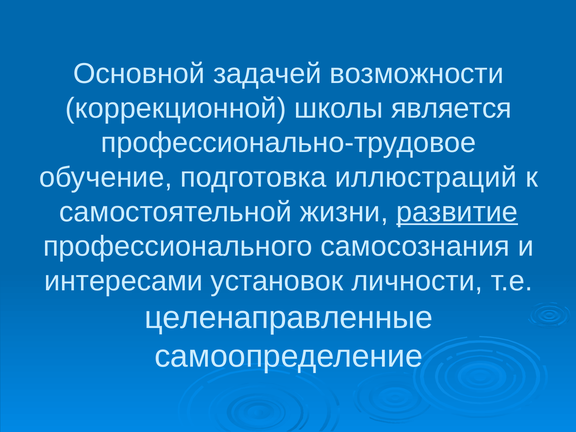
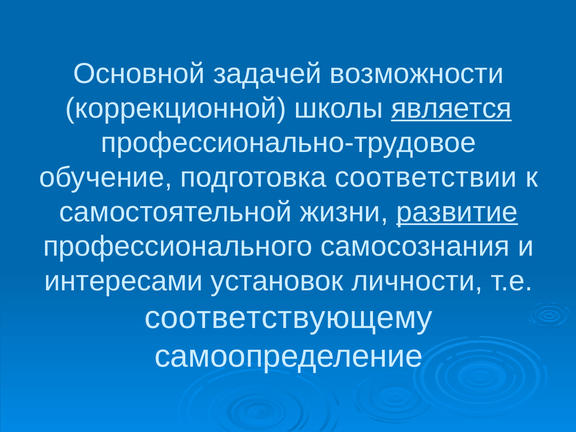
является underline: none -> present (451, 108)
иллюстраций: иллюстраций -> соответствии (426, 177)
целенаправленные: целенаправленные -> соответствующему (289, 318)
